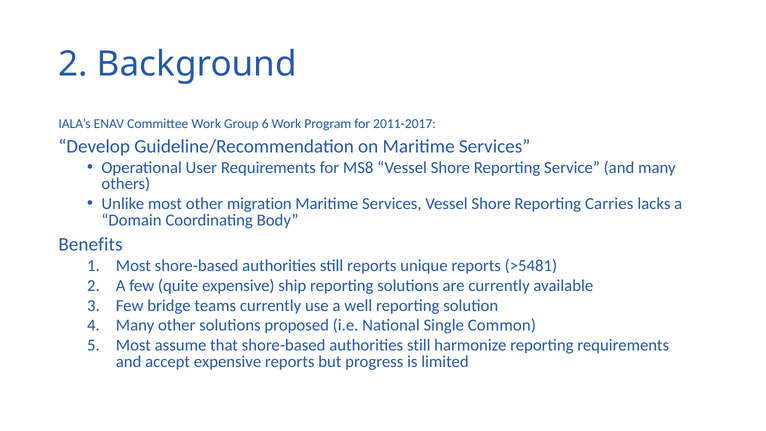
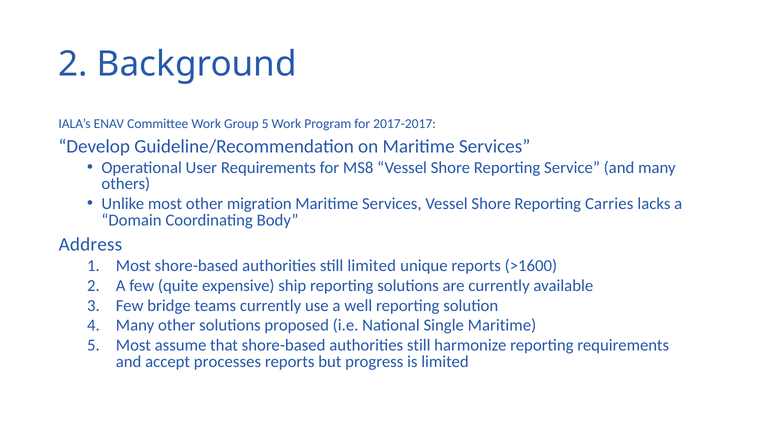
Group 6: 6 -> 5 (265, 124)
2011-2017: 2011-2017 -> 2017-2017 (405, 124)
Benefits: Benefits -> Address (90, 245)
still reports: reports -> limited (372, 266)
>5481: >5481 -> >1600 (531, 266)
Single Common: Common -> Maritime (502, 325)
accept expensive: expensive -> processes (227, 361)
